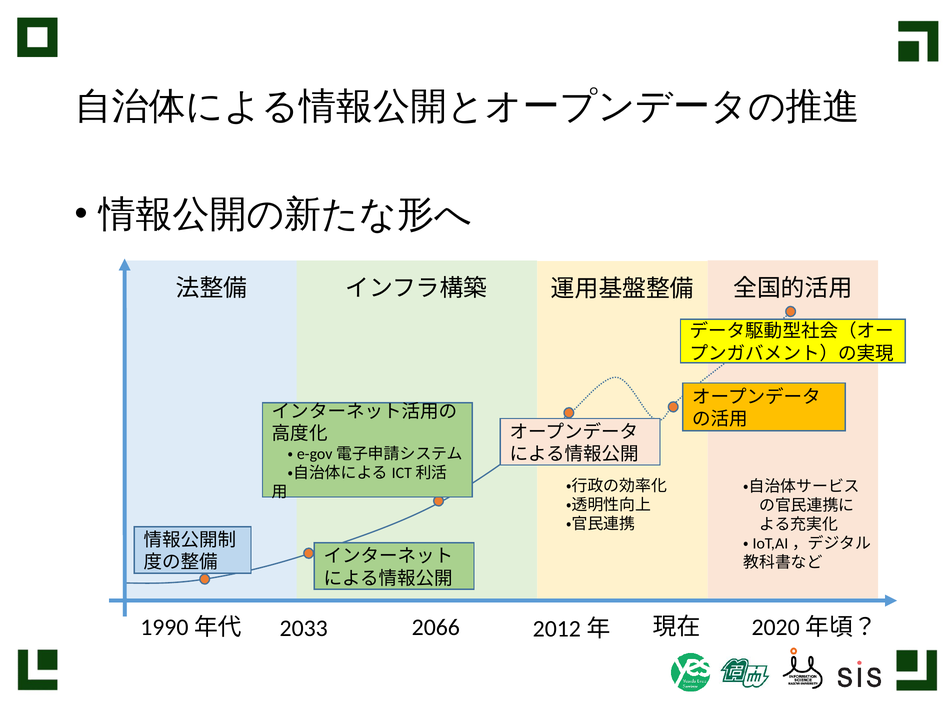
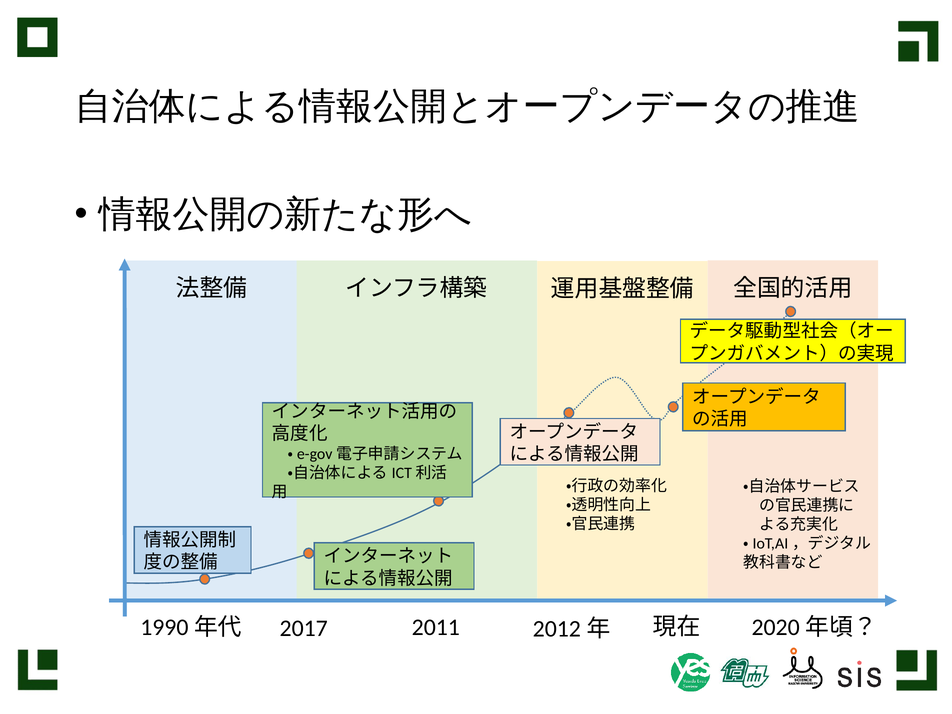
2033: 2033 -> 2017 (304, 628)
2066: 2066 -> 2011 (436, 627)
